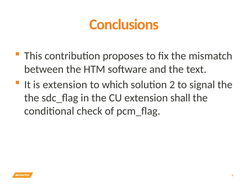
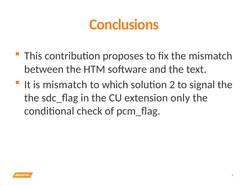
is extension: extension -> mismatch (65, 85)
shall: shall -> only (180, 98)
